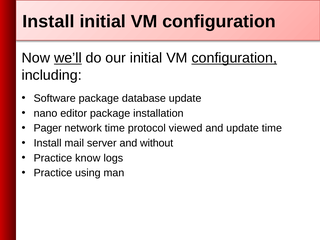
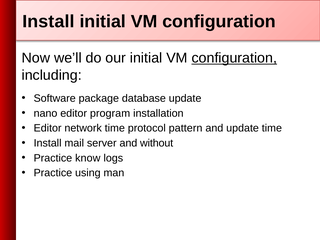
we’ll underline: present -> none (68, 58)
editor package: package -> program (110, 113)
Pager: Pager -> Editor (48, 128)
viewed: viewed -> pattern (186, 128)
